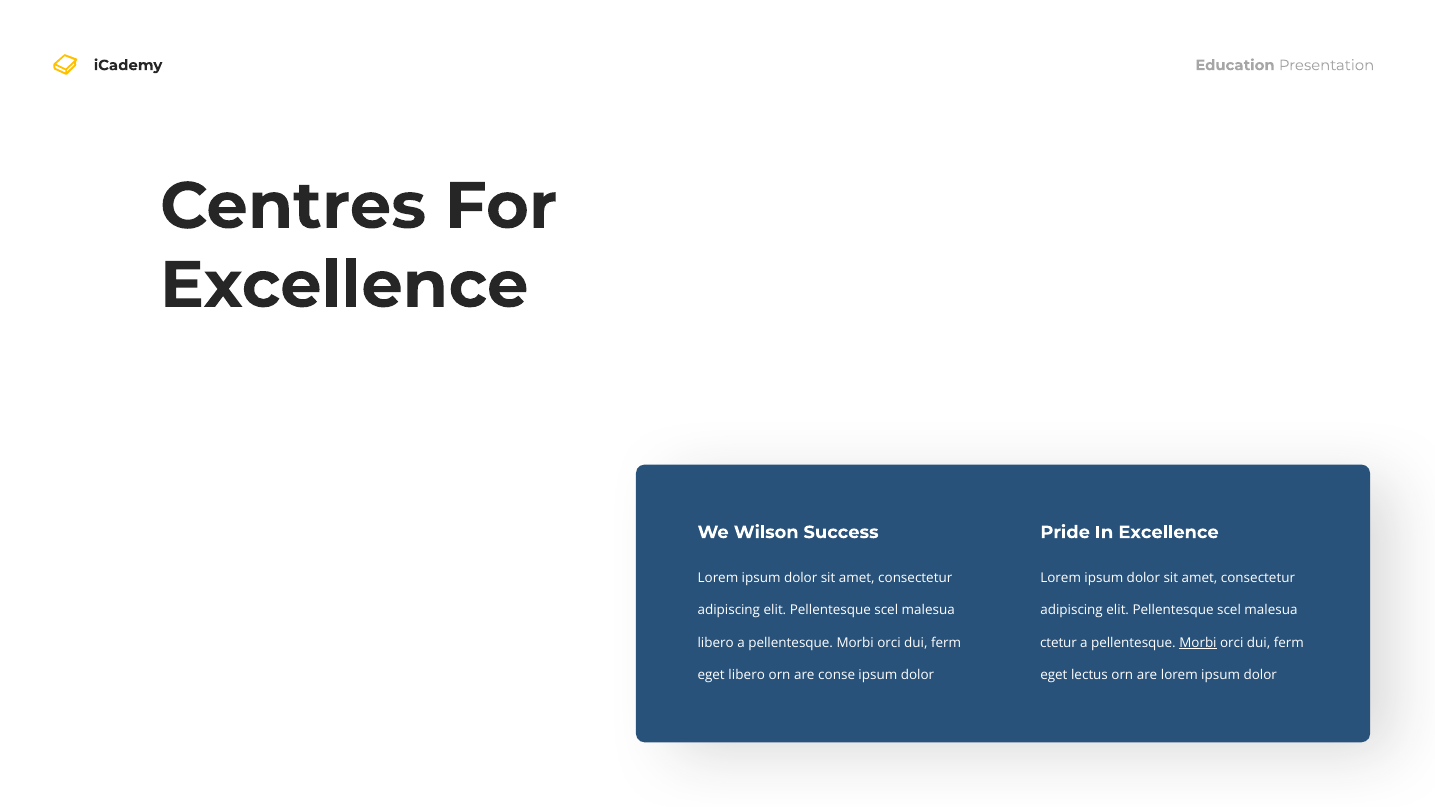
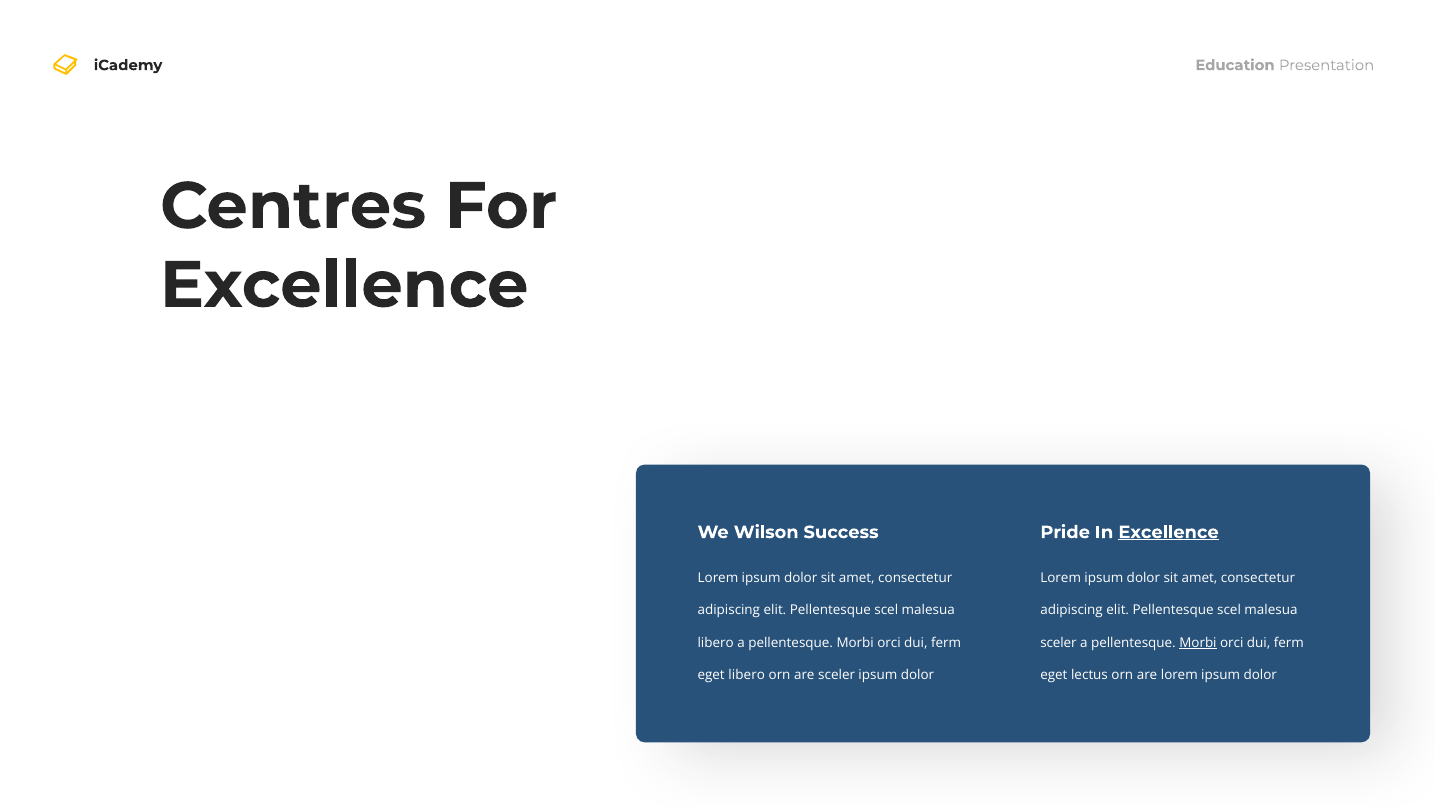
Excellence underline: none -> present (1169, 532)
ctetur: ctetur -> sceler (1059, 643)
are conse: conse -> sceler (837, 675)
